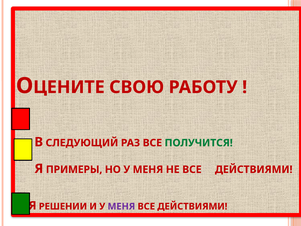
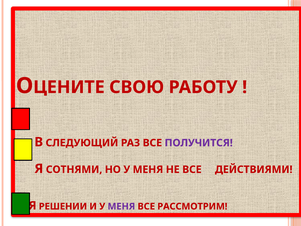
ПОЛУЧИТСЯ colour: green -> purple (199, 143)
ПРИМЕРЫ: ПРИМЕРЫ -> СОТНЯМИ (74, 169)
ДЕЙСТВИЯМИ: ДЕЙСТВИЯМИ -> РАССМОТРИМ (192, 206)
